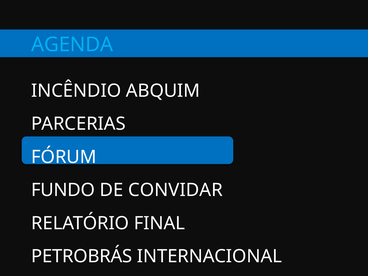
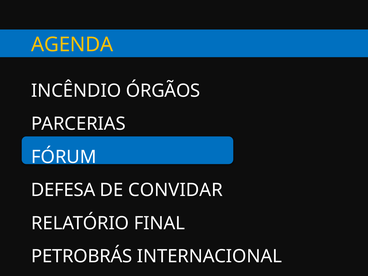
AGENDA colour: light blue -> yellow (72, 45)
ABQUIM: ABQUIM -> ÓRGÃOS (163, 91)
FUNDO: FUNDO -> DEFESA (63, 190)
